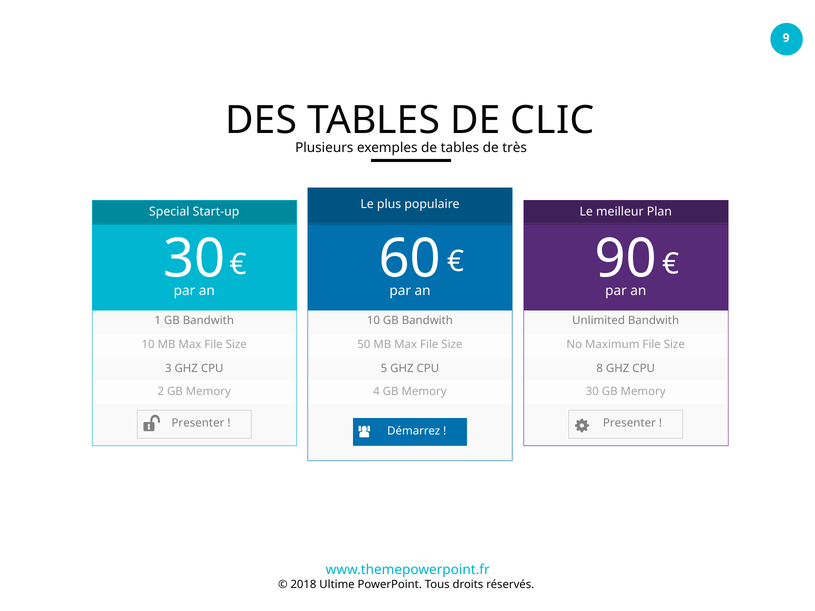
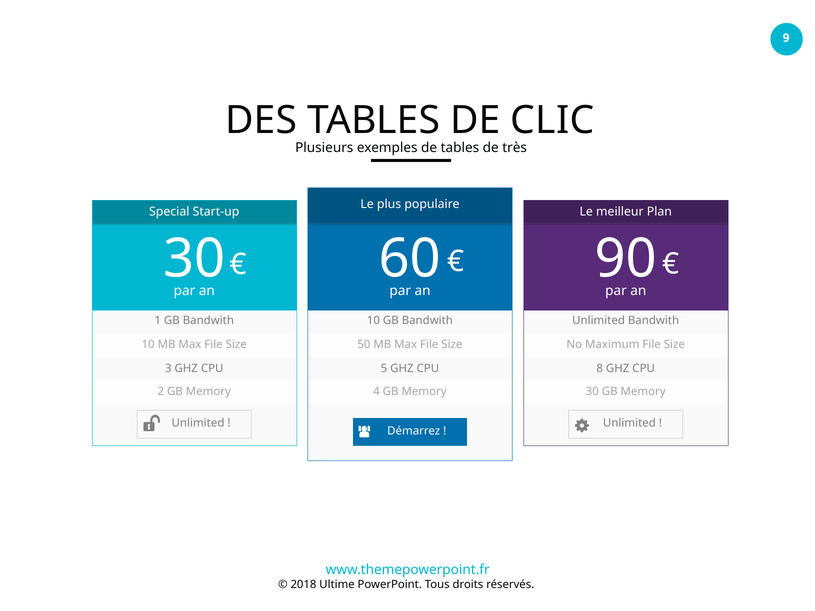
Presenter: Presenter -> Unlimited (198, 423)
Presenter: Presenter -> Unlimited (629, 423)
